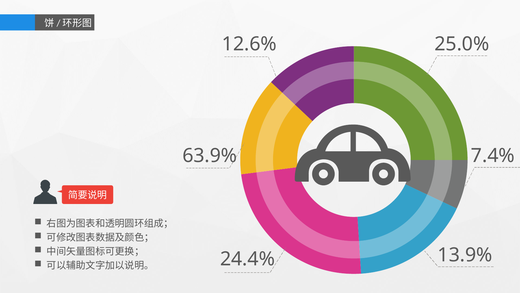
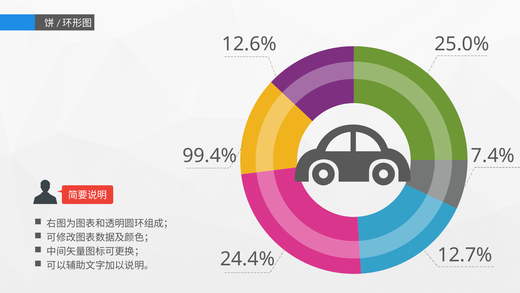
63.9%: 63.9% -> 99.4% (210, 155)
13.9%: 13.9% -> 12.7% (465, 255)
